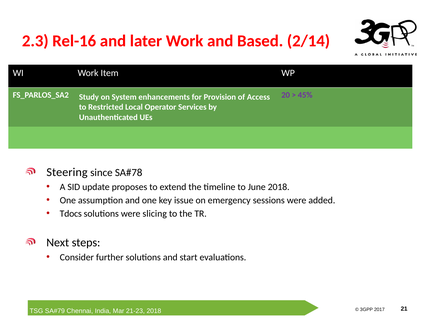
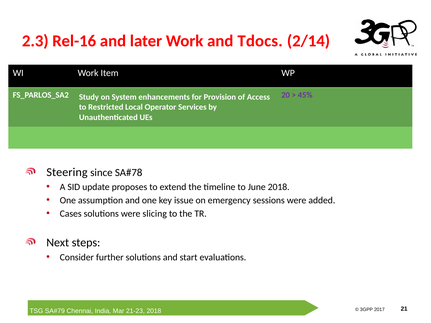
Based: Based -> Tdocs (260, 41)
Tdocs: Tdocs -> Cases (71, 214)
